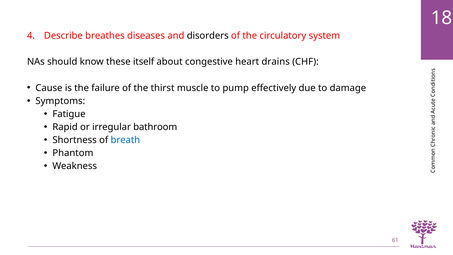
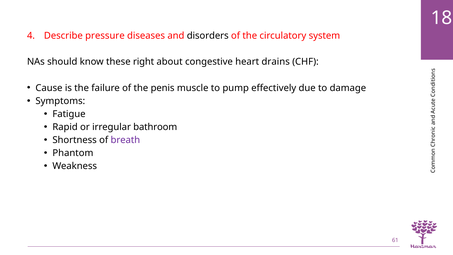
breathes: breathes -> pressure (105, 36)
itself: itself -> right (144, 62)
thirst: thirst -> penis (163, 88)
breath colour: blue -> purple (125, 140)
